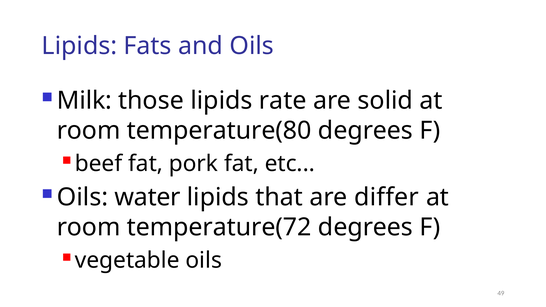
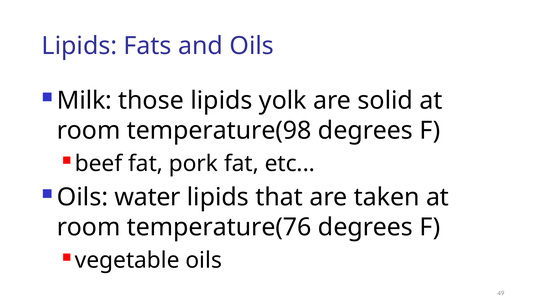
rate: rate -> yolk (283, 101)
temperature(80: temperature(80 -> temperature(98 (219, 131)
differ: differ -> taken (387, 197)
temperature(72: temperature(72 -> temperature(76 (219, 227)
